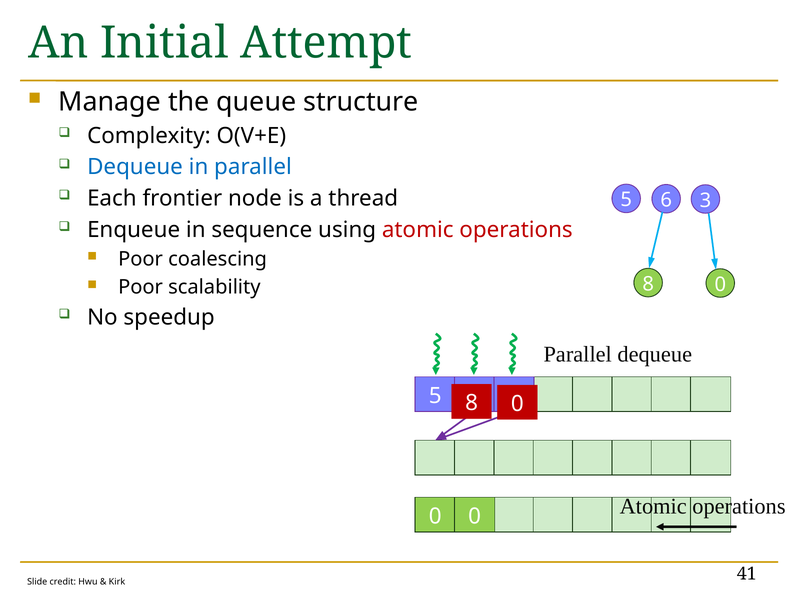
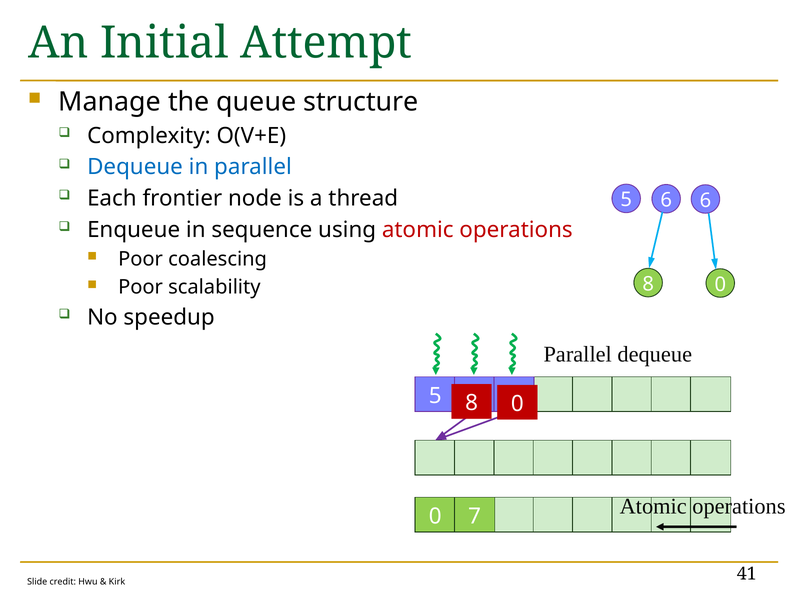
6 3: 3 -> 6 (705, 200)
0 0: 0 -> 7 (475, 516)
